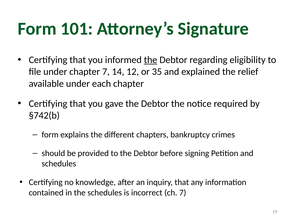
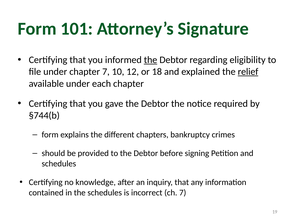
14: 14 -> 10 (118, 71)
35: 35 -> 18 (157, 71)
relief underline: none -> present (248, 71)
§742(b: §742(b -> §744(b (44, 115)
